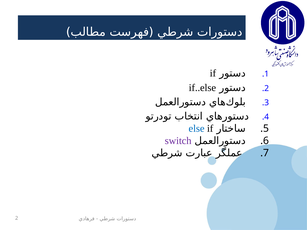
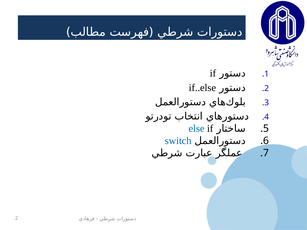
switch colour: purple -> blue (178, 141)
